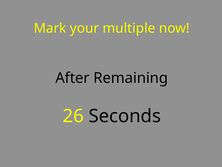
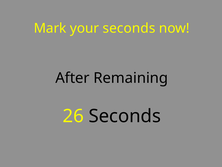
your multiple: multiple -> seconds (129, 28)
